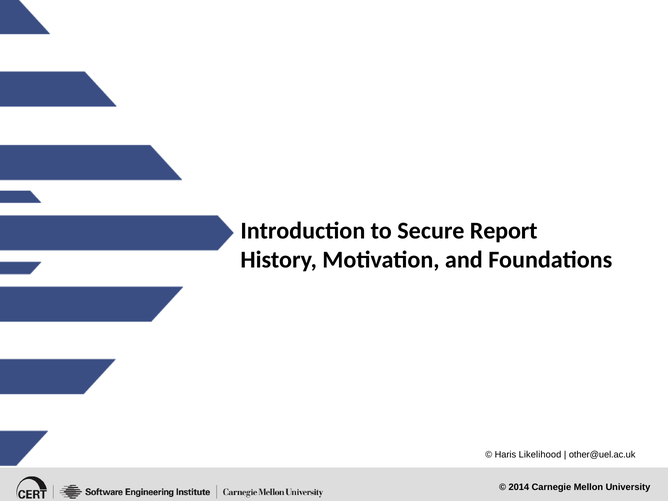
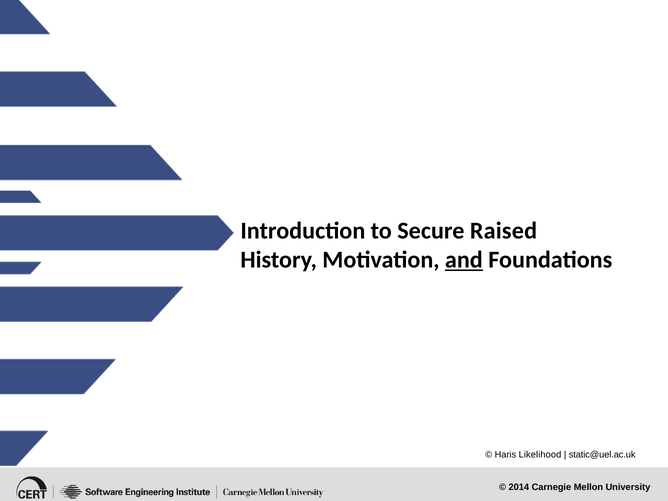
Report: Report -> Raised (504, 231)
and underline: none -> present (464, 260)
other@uel.ac.uk: other@uel.ac.uk -> static@uel.ac.uk (602, 455)
